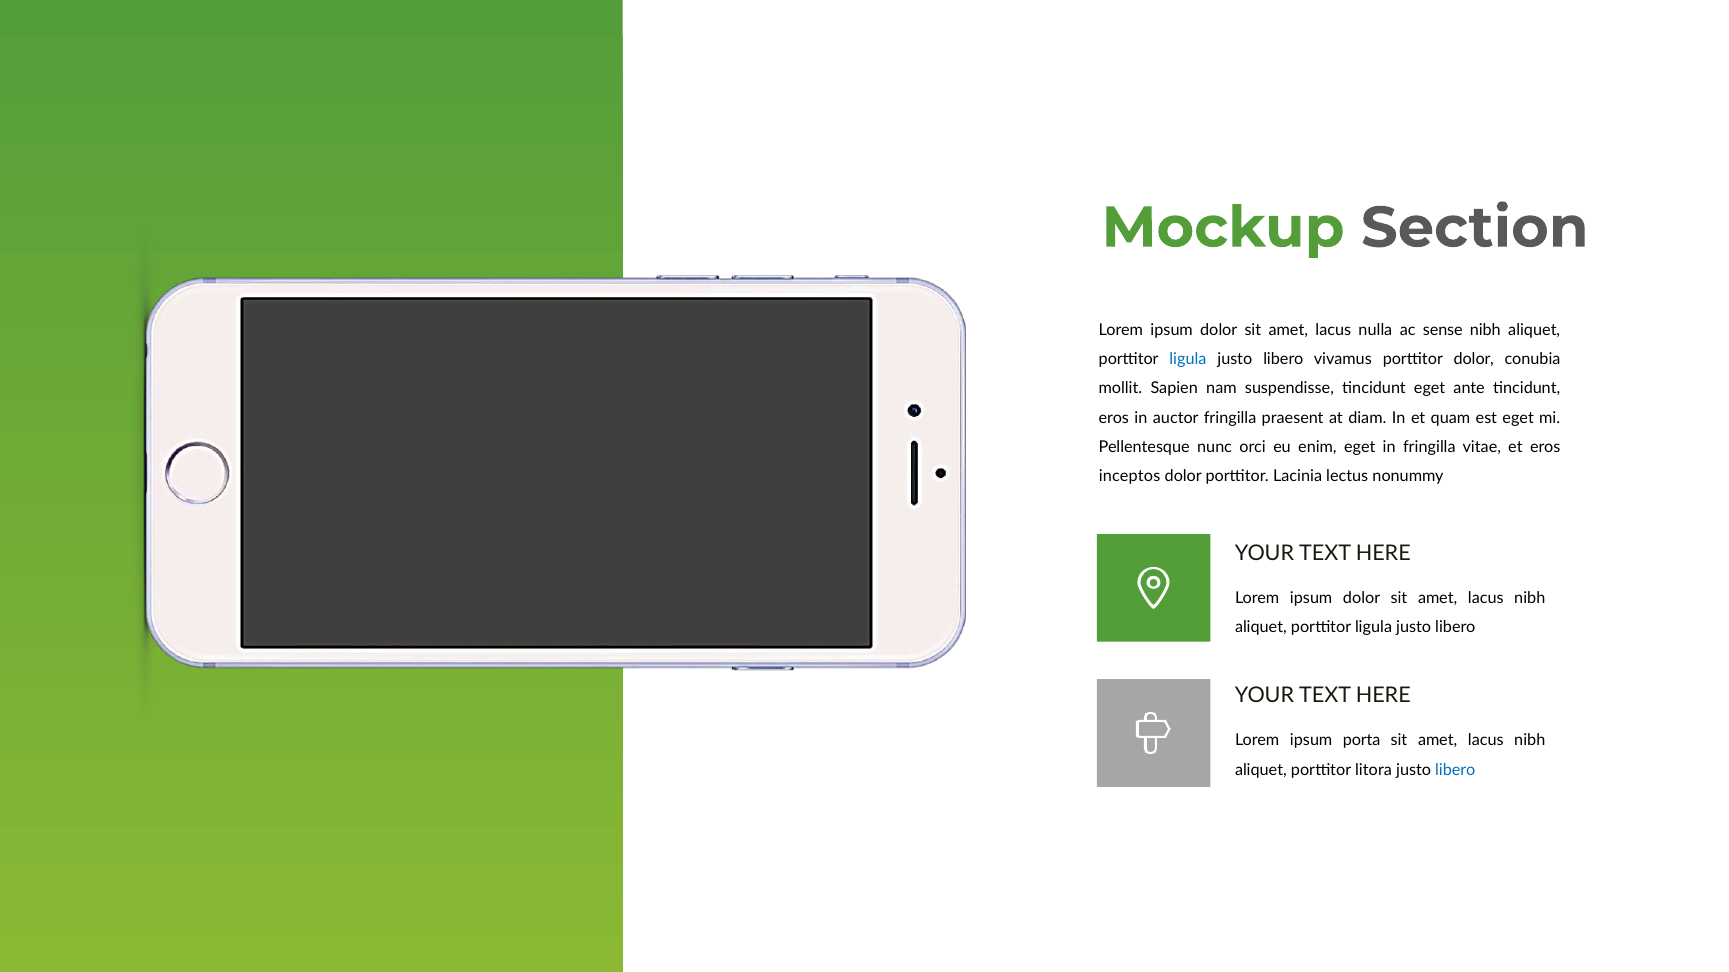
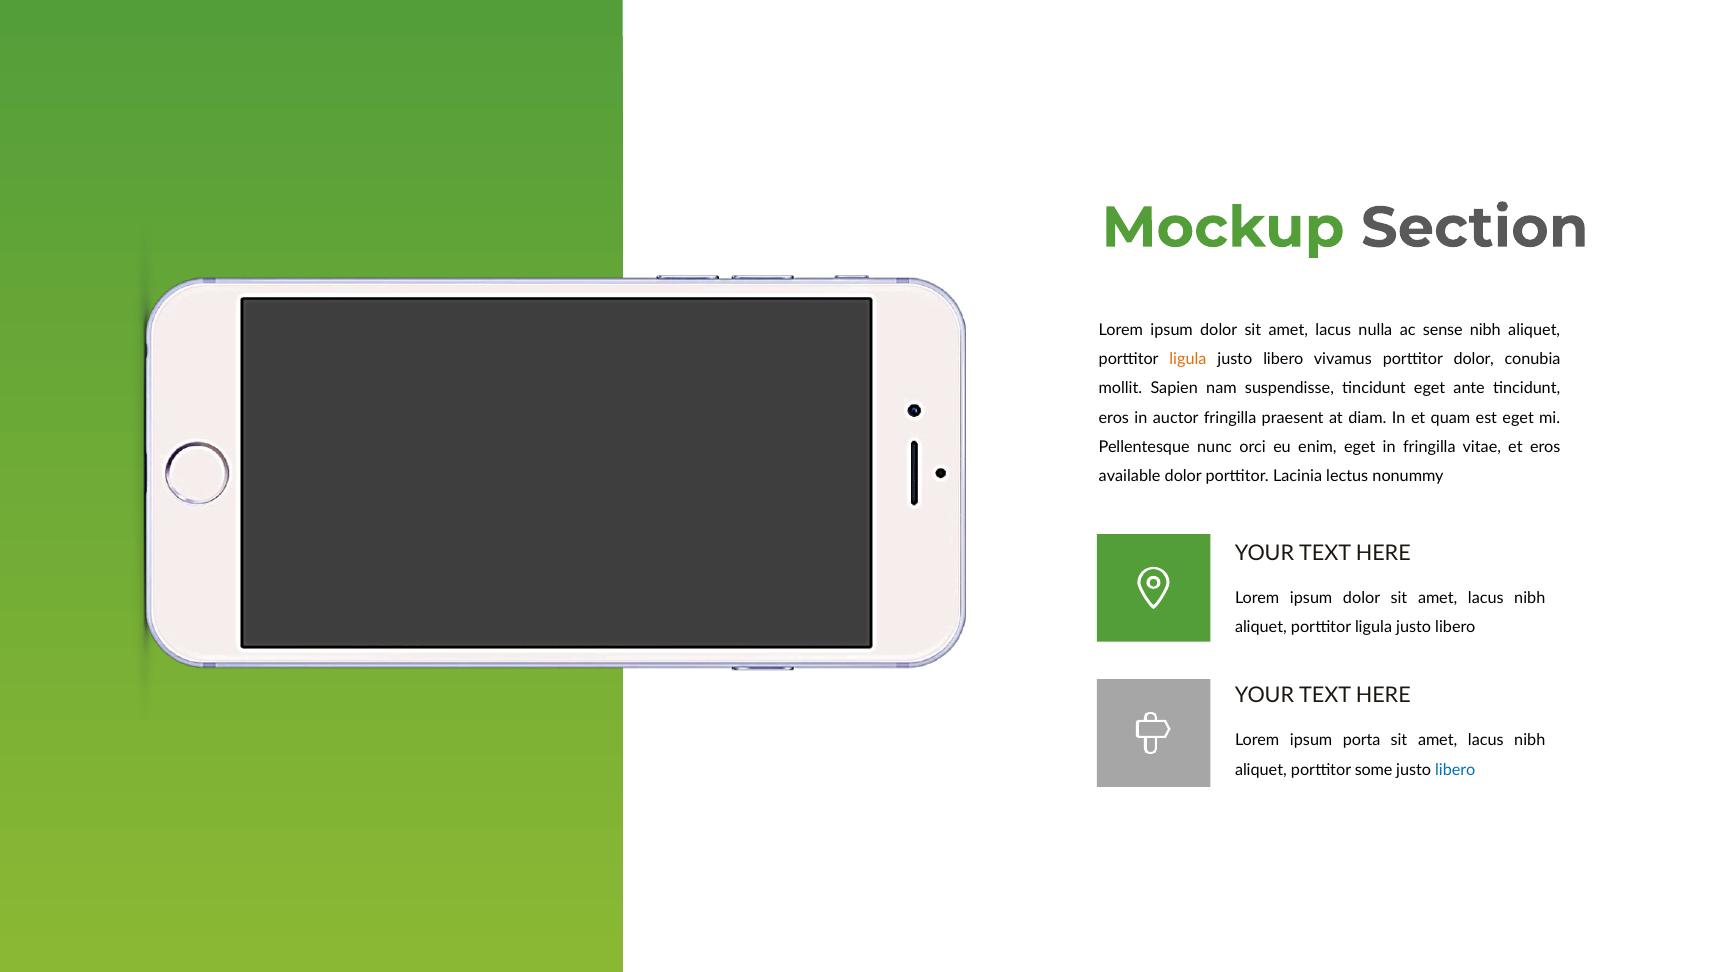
ligula colour: blue -> orange (1188, 360)
inceptos: inceptos -> available (1130, 477)
litora: litora -> some (1374, 770)
